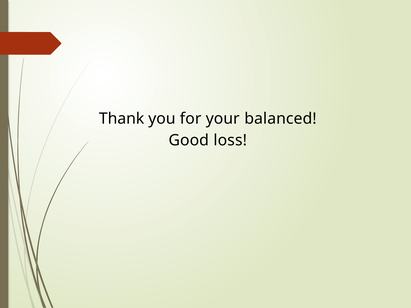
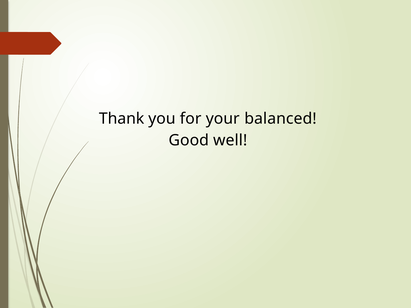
loss: loss -> well (230, 140)
